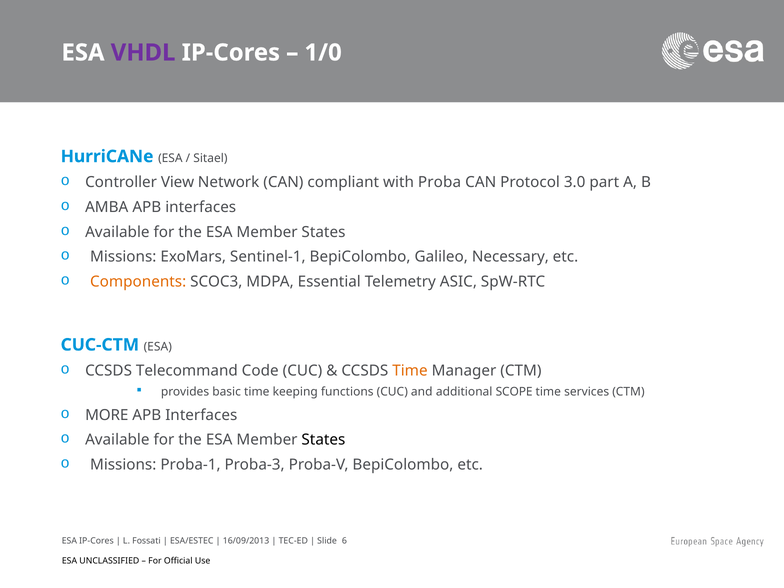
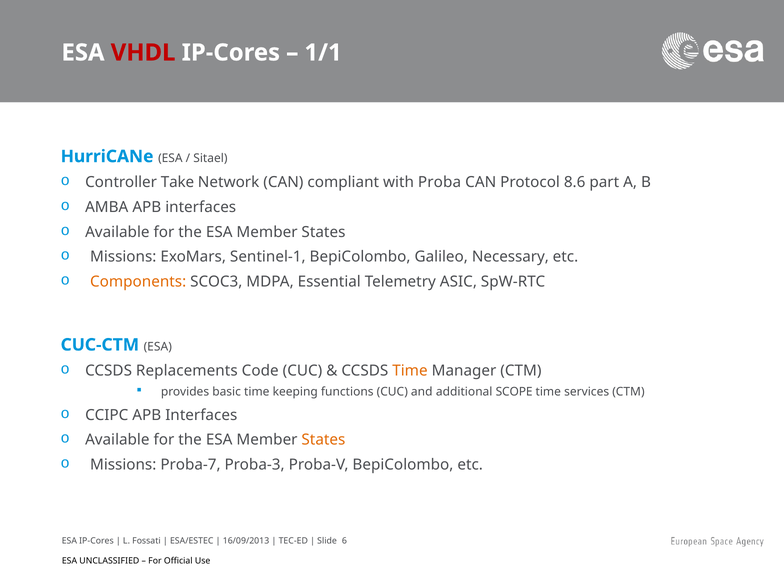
VHDL colour: purple -> red (143, 53)
1/0: 1/0 -> 1/1 (323, 53)
View: View -> Take (178, 182)
3.0: 3.0 -> 8.6 (575, 182)
Telecommand: Telecommand -> Replacements (187, 371)
MORE: MORE -> CCIPC (107, 415)
States colour: black -> orange (323, 440)
Proba-1: Proba-1 -> Proba-7 (190, 465)
